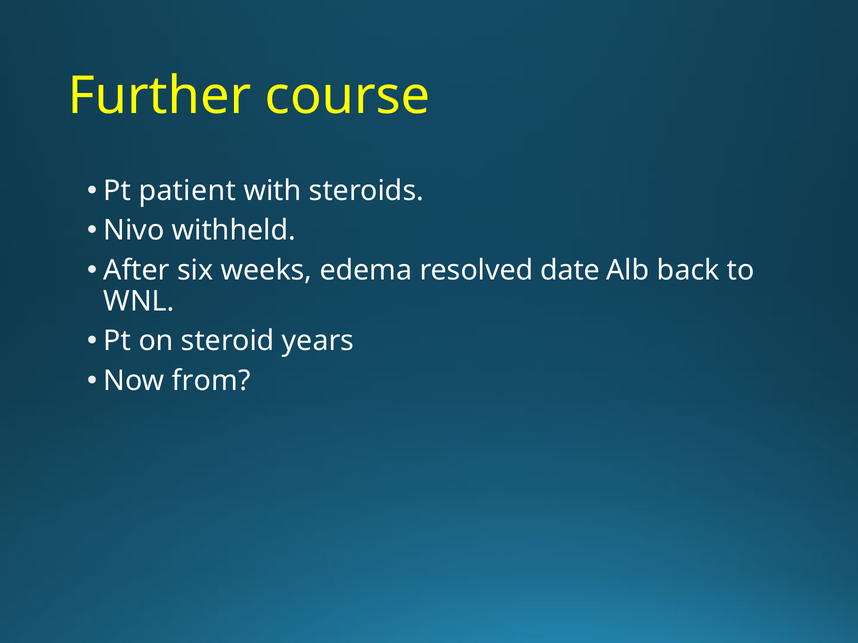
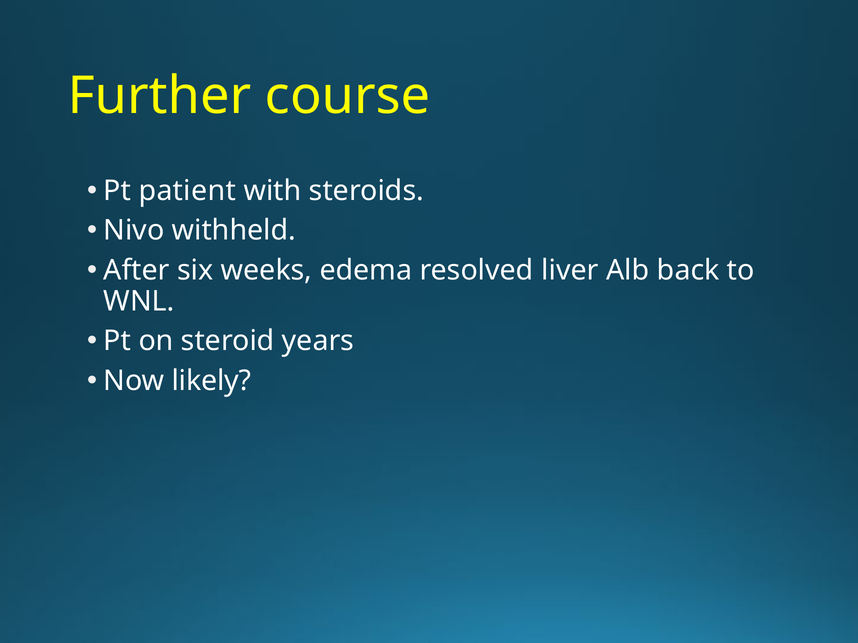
date: date -> liver (570, 271)
from: from -> likely (211, 381)
